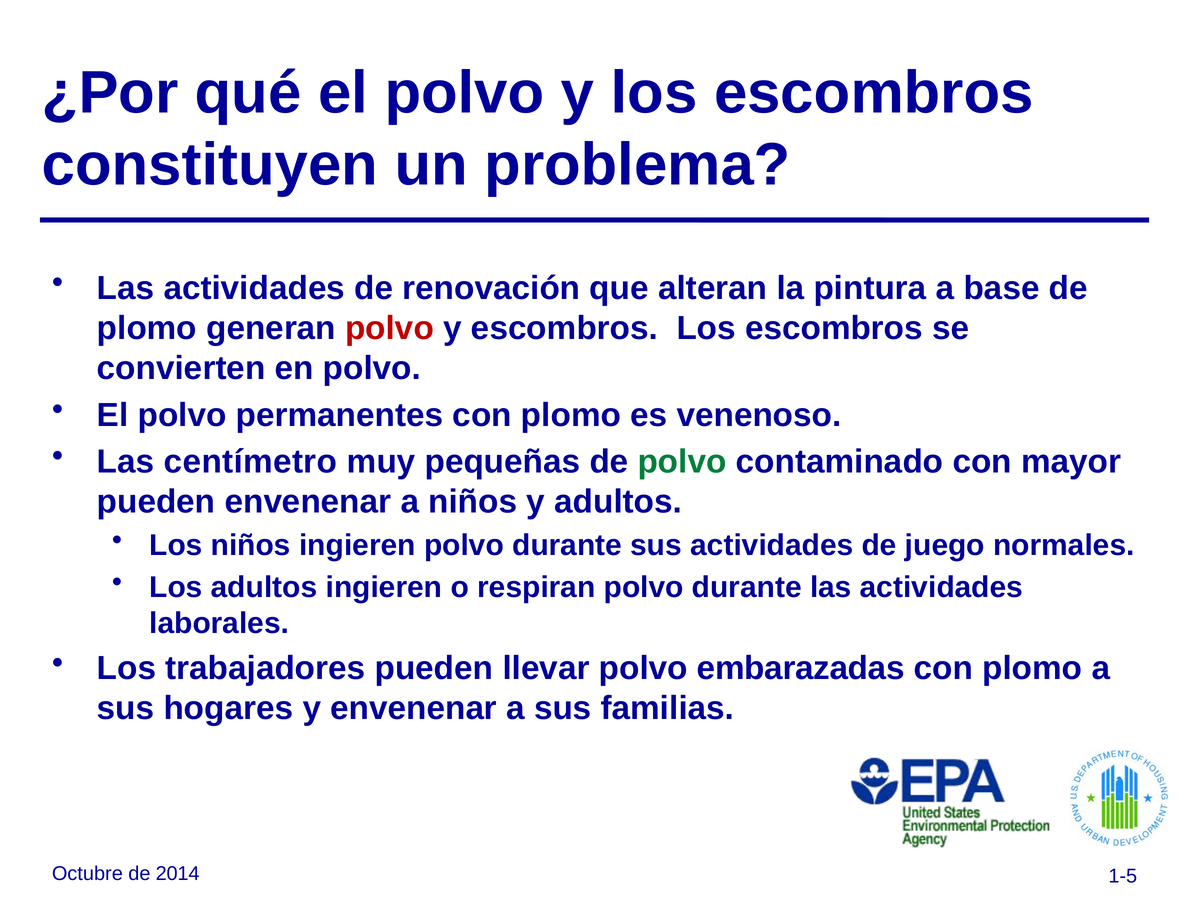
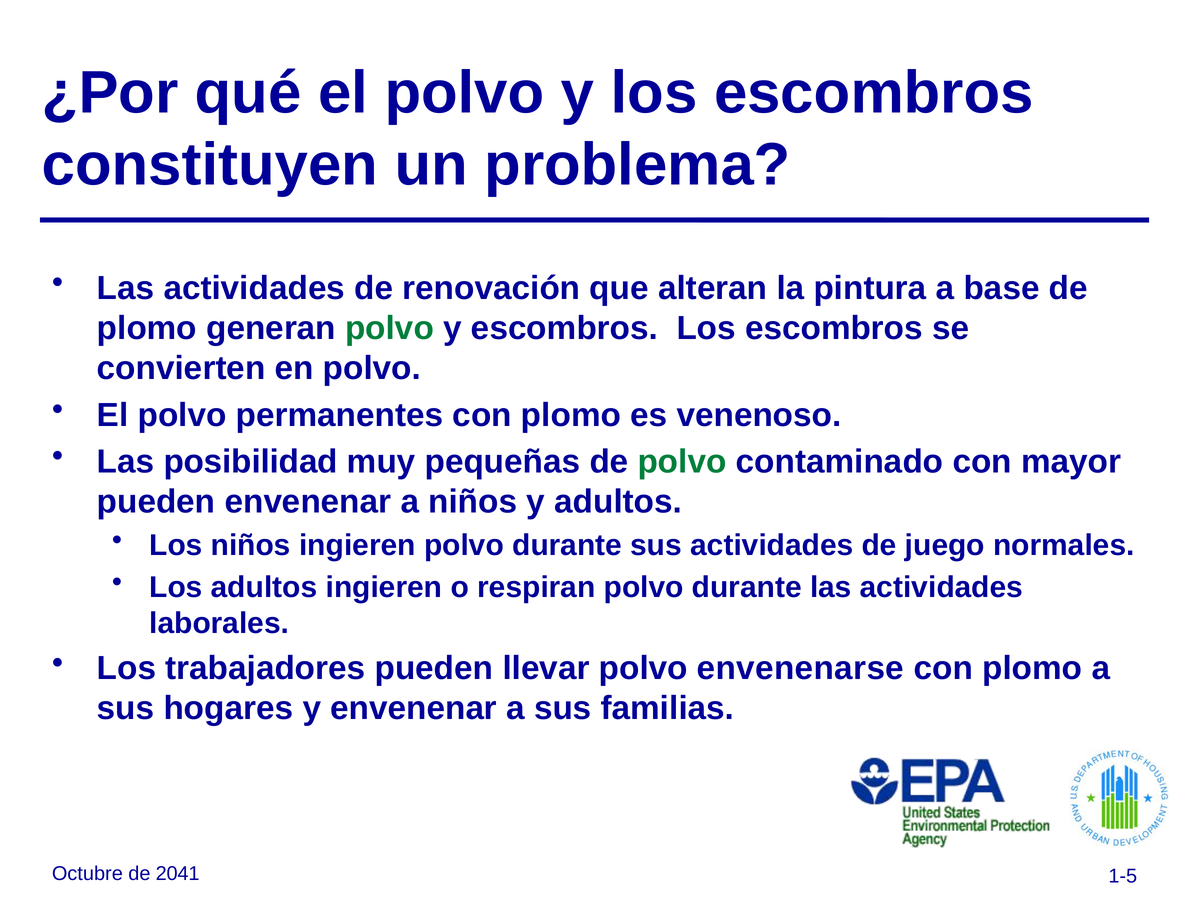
polvo colour: red -> green (389, 328)
centímetro: centímetro -> posibilidad (251, 461)
embarazadas: embarazadas -> envenenarse (800, 668)
2014: 2014 -> 2041 (178, 873)
